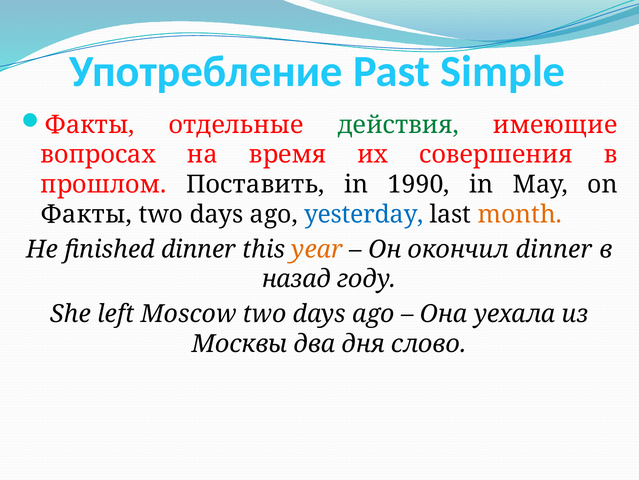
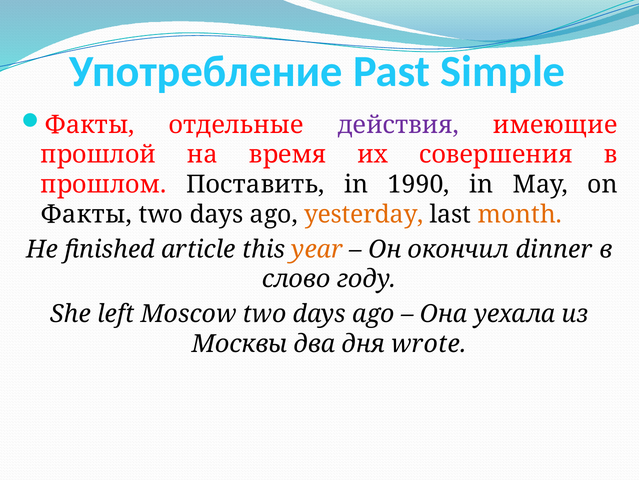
действия colour: green -> purple (398, 125)
вопросах: вопросах -> прошлой (98, 154)
yesterday colour: blue -> orange (364, 214)
finished dinner: dinner -> article (198, 249)
назад: назад -> слово (296, 279)
слово: слово -> wrote (429, 343)
